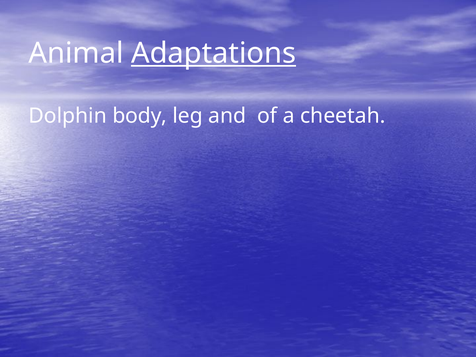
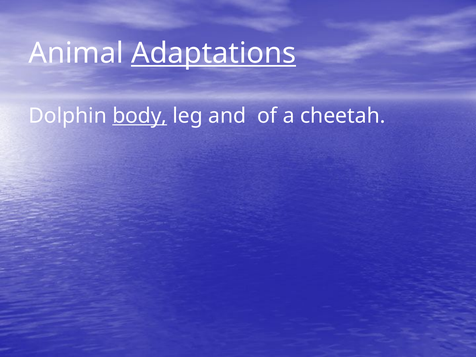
body underline: none -> present (140, 116)
